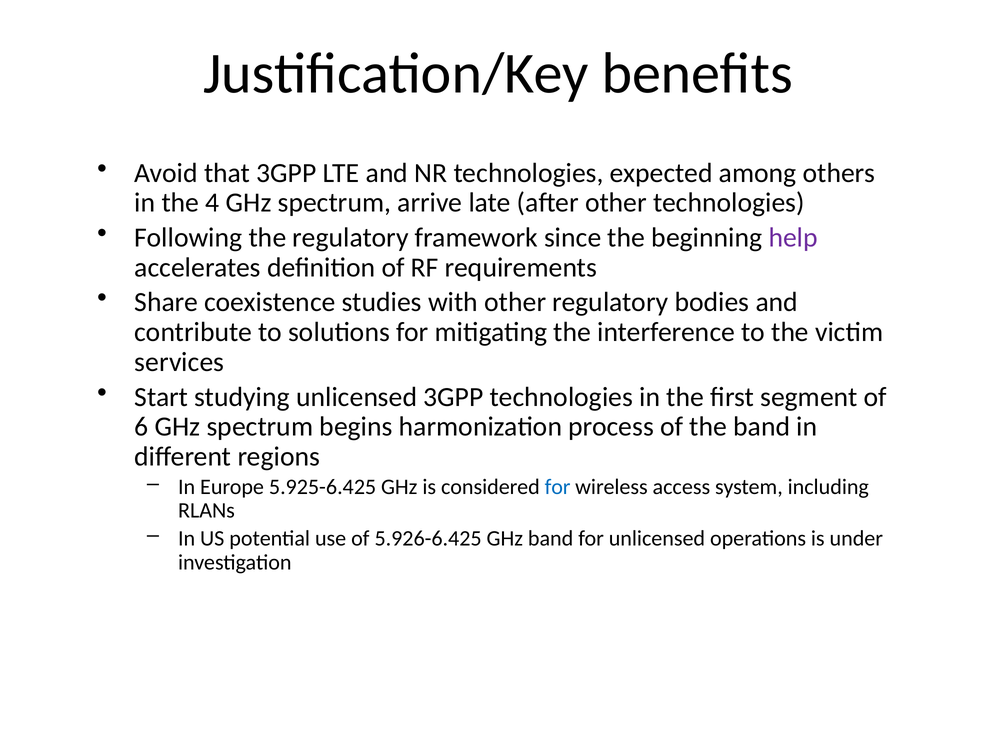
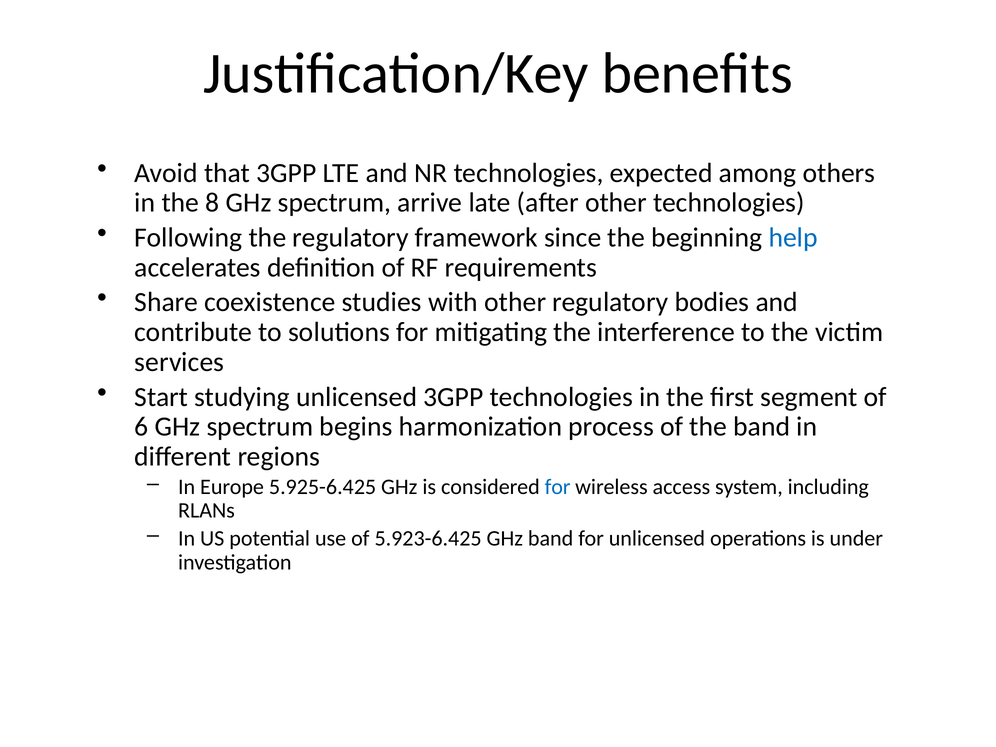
4: 4 -> 8 (212, 203)
help colour: purple -> blue (793, 238)
5.926-6.425: 5.926-6.425 -> 5.923-6.425 (428, 539)
